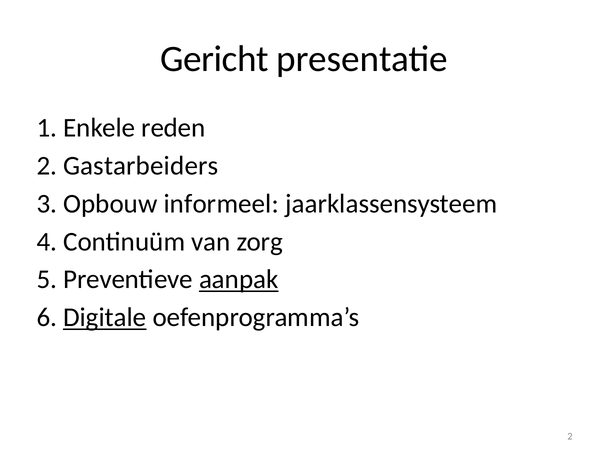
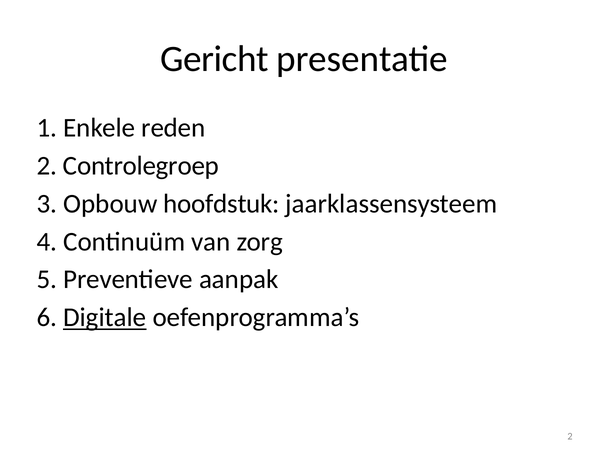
Gastarbeiders: Gastarbeiders -> Controlegroep (141, 166)
informeel: informeel -> hoofdstuk (221, 204)
aanpak underline: present -> none (239, 279)
